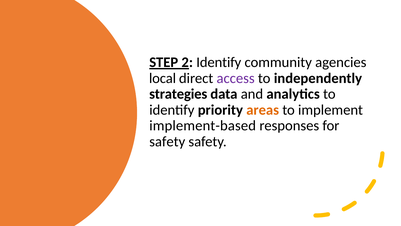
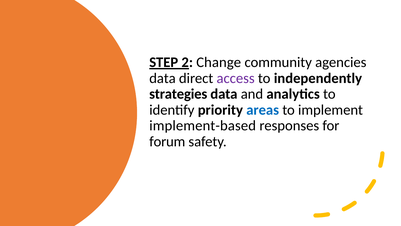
2 Identify: Identify -> Change (219, 62)
local: local -> data (162, 78)
areas colour: orange -> blue (263, 110)
safety: safety -> forum (167, 141)
